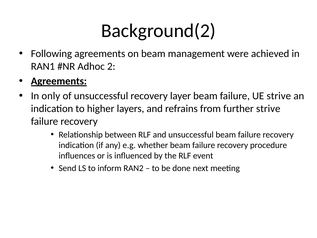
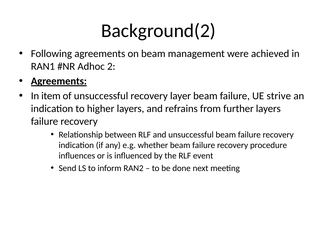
only: only -> item (51, 96)
further strive: strive -> layers (268, 109)
